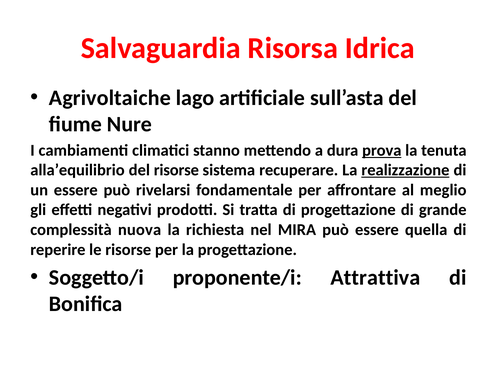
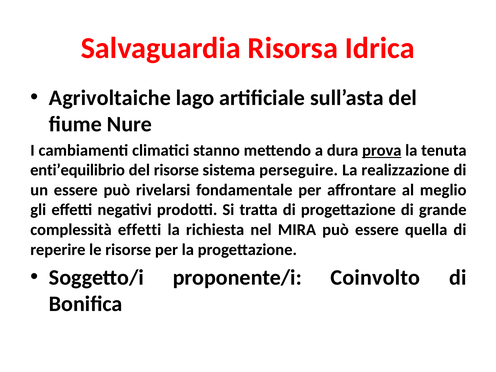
alla’equilibrio: alla’equilibrio -> enti’equilibrio (78, 170)
recuperare: recuperare -> perseguire (299, 170)
realizzazione underline: present -> none (405, 170)
complessità nuova: nuova -> effetti (140, 230)
Attrattiva: Attrattiva -> Coinvolto (375, 278)
